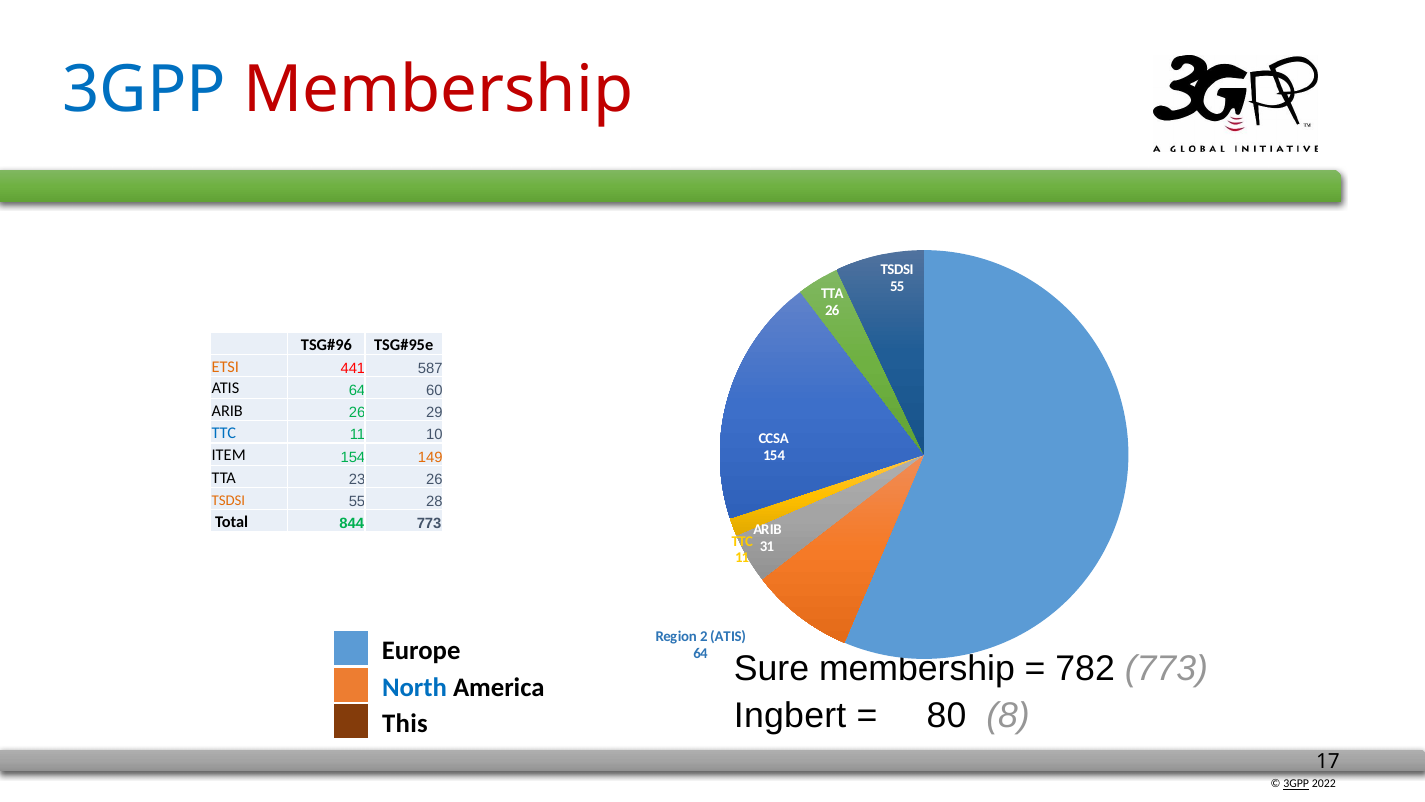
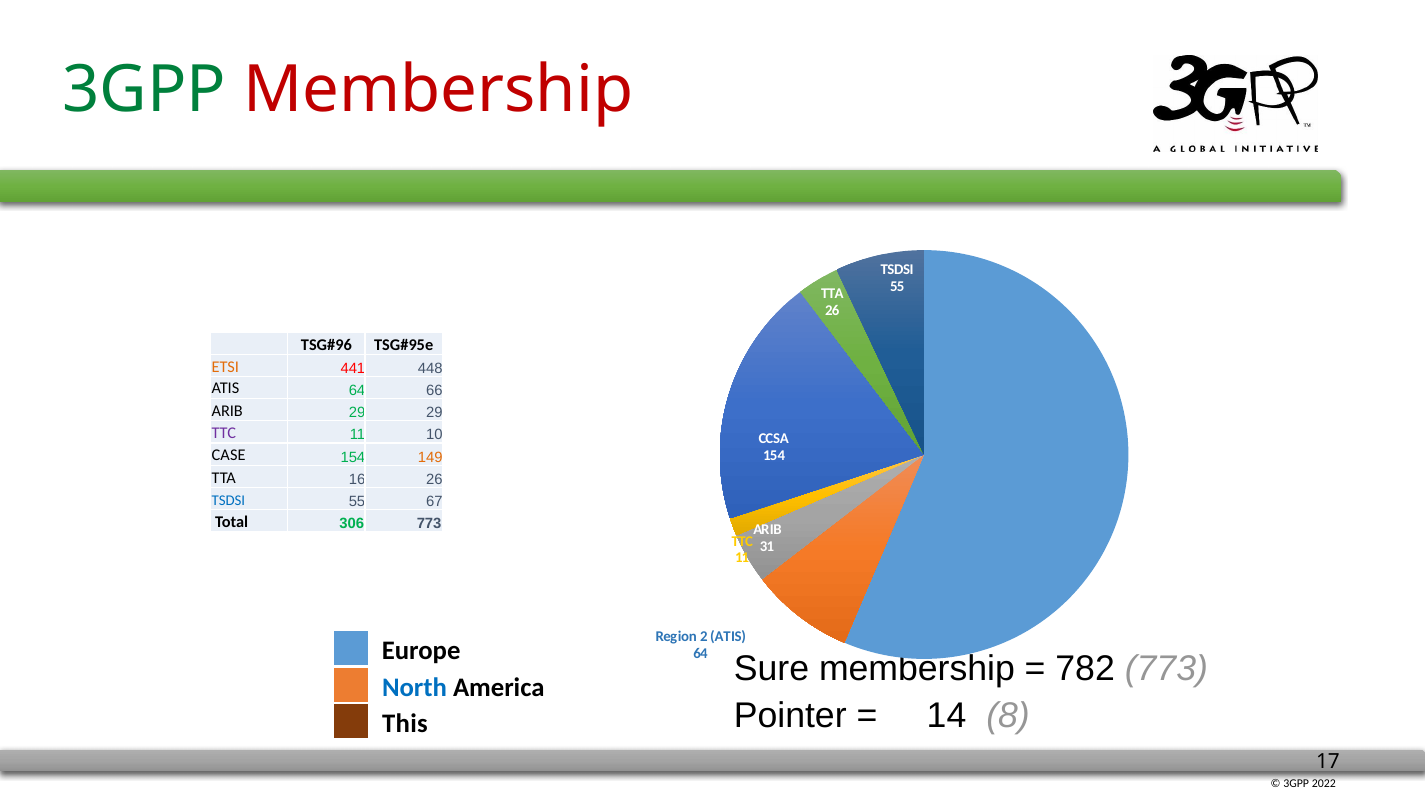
3GPP colour: blue -> green (145, 90)
587: 587 -> 448 (430, 368)
60: 60 -> 66 (434, 390)
ARIB 26: 26 -> 29 (357, 412)
TTC colour: blue -> purple (224, 433)
ITEM: ITEM -> CASE (229, 455)
23: 23 -> 16 (357, 479)
TSDSI colour: orange -> blue (228, 501)
28: 28 -> 67 (434, 501)
844: 844 -> 306 (352, 524)
Ingbert: Ingbert -> Pointer (790, 716)
80: 80 -> 14 (947, 716)
3GPP underline: present -> none (1296, 784)
